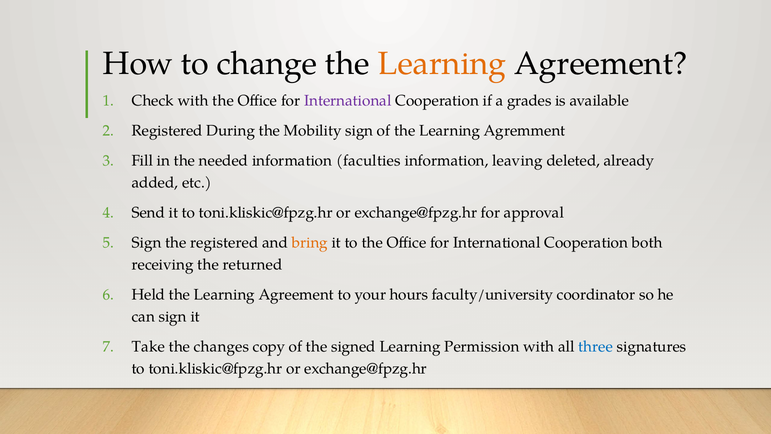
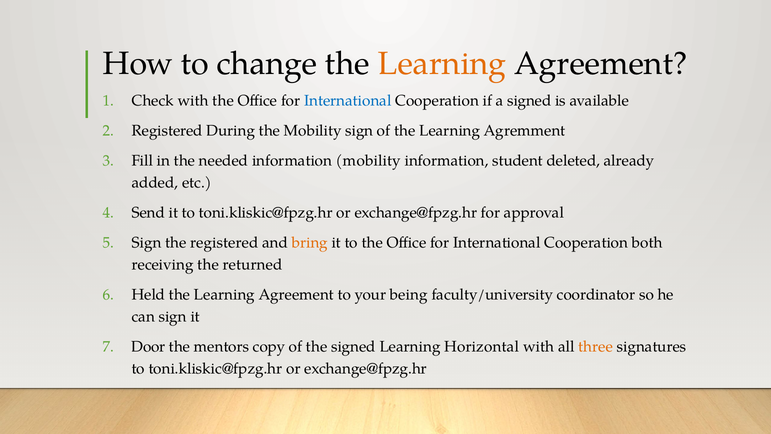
International colour: purple -> blue (348, 101)
a grades: grades -> signed (529, 101)
information faculties: faculties -> mobility (368, 161)
leaving: leaving -> student (518, 161)
hours: hours -> being (409, 295)
Take: Take -> Door (149, 347)
changes: changes -> mentors (222, 347)
Permission: Permission -> Horizontal (482, 347)
three colour: blue -> orange (596, 347)
